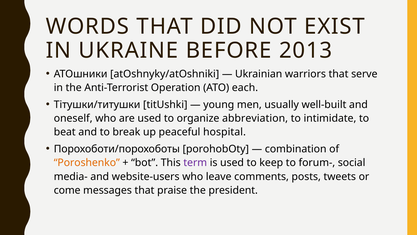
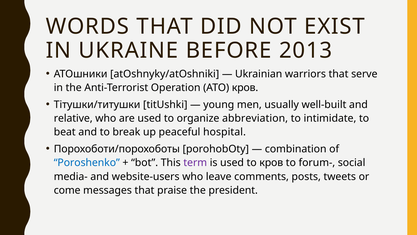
ATO each: each -> кров (245, 88)
oneself: oneself -> relative (73, 118)
Poroshenko colour: orange -> blue (87, 163)
to keep: keep -> кров (271, 163)
